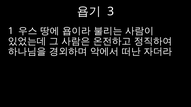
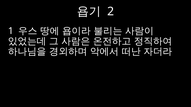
3: 3 -> 2 (111, 12)
